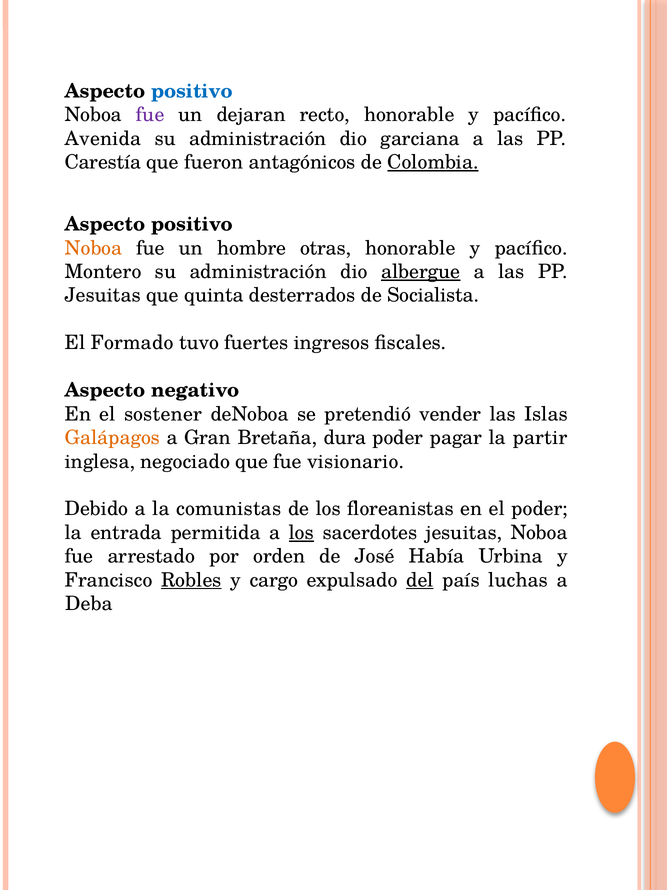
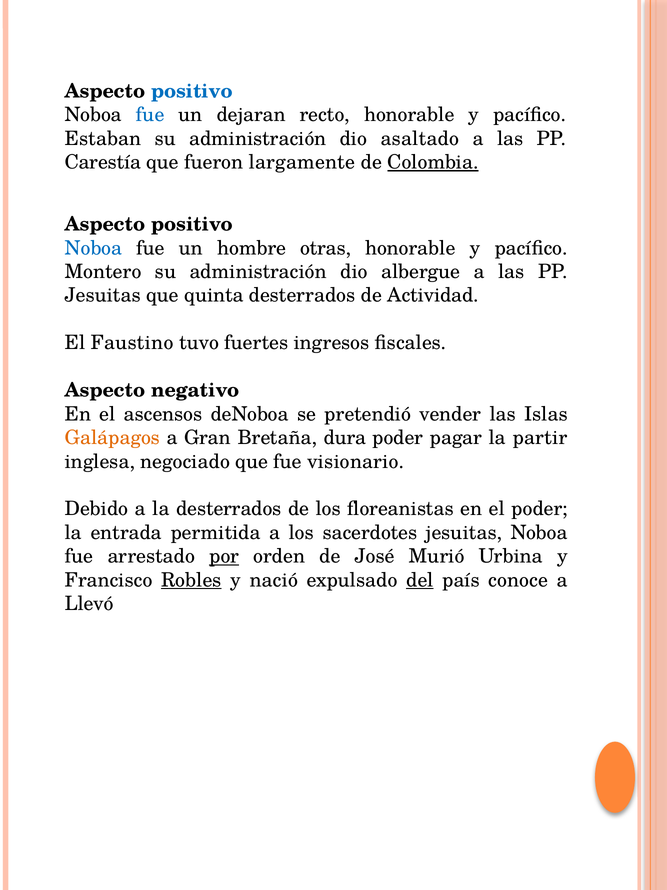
fue colour: purple -> blue (150, 115)
Avenida: Avenida -> Estaban (103, 138)
garciana: garciana -> asaltado (420, 138)
antagónicos: antagónicos -> largamente (302, 162)
Noboa colour: orange -> blue (93, 248)
albergue underline: present -> none (421, 272)
Socialista: Socialista -> Actividad (433, 295)
Formado: Formado -> Faustino (132, 343)
sostener: sostener -> ascensos (163, 414)
la comunistas: comunistas -> desterrados (229, 509)
los underline: present -> none (301, 532)
por underline: none -> present (224, 556)
Había: Había -> Murió (437, 556)
cargo: cargo -> nació (274, 580)
luchas: luchas -> conoce (518, 580)
Deba: Deba -> Llevó (89, 603)
